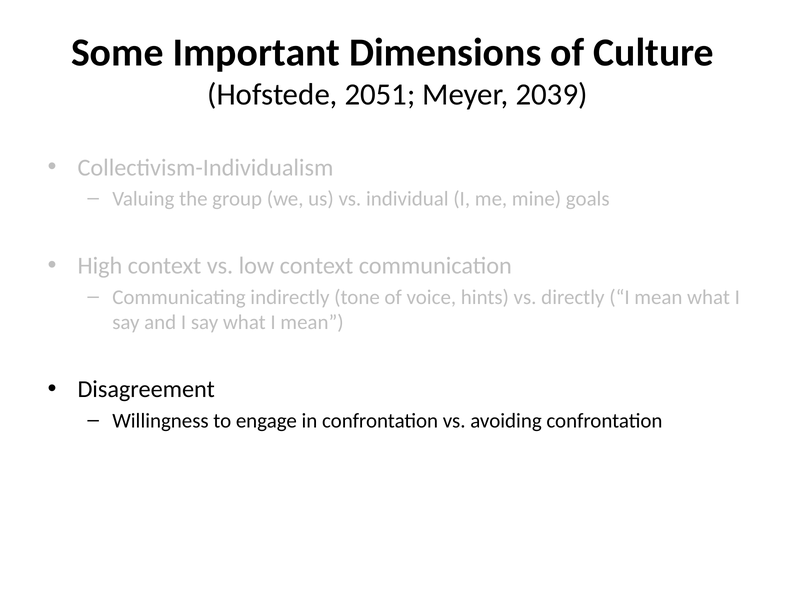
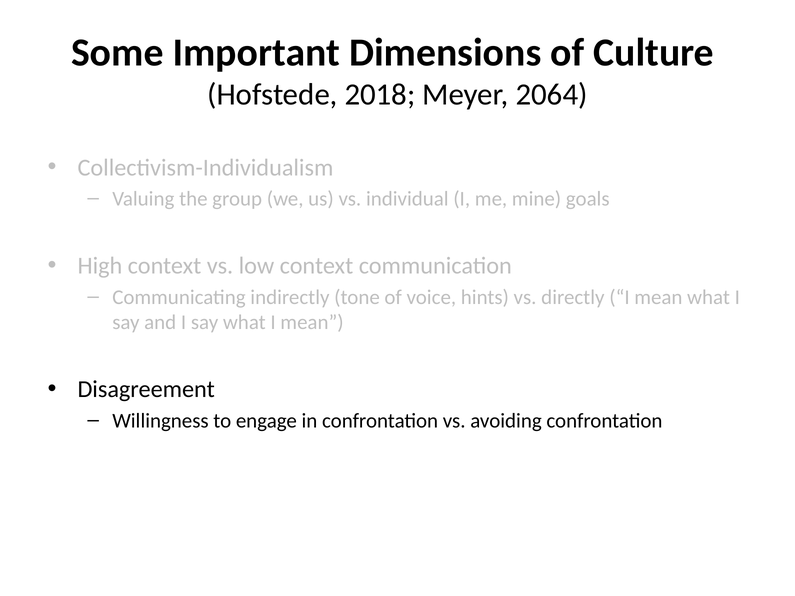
2051: 2051 -> 2018 (380, 95)
2039: 2039 -> 2064 (552, 95)
